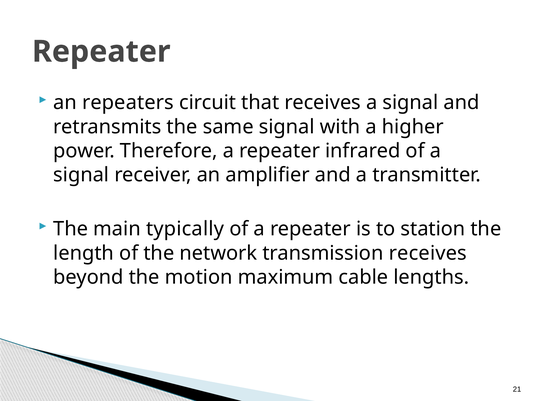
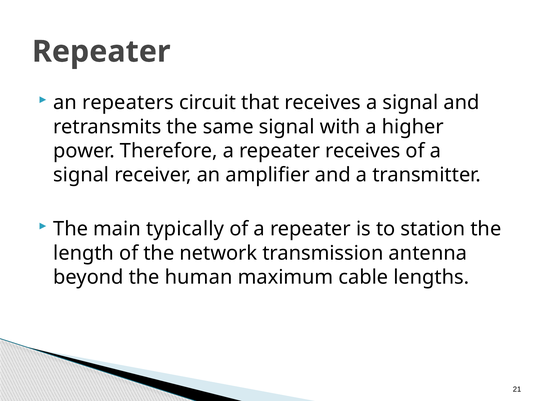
repeater infrared: infrared -> receives (363, 151)
transmission receives: receives -> antenna (428, 253)
motion: motion -> human (199, 277)
